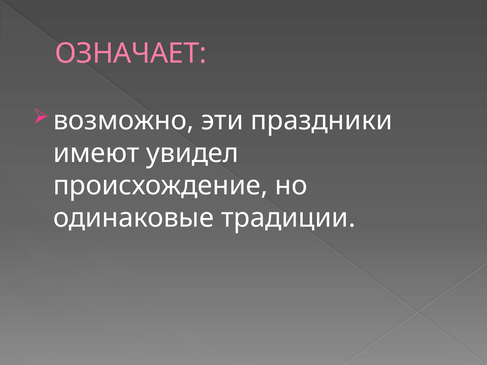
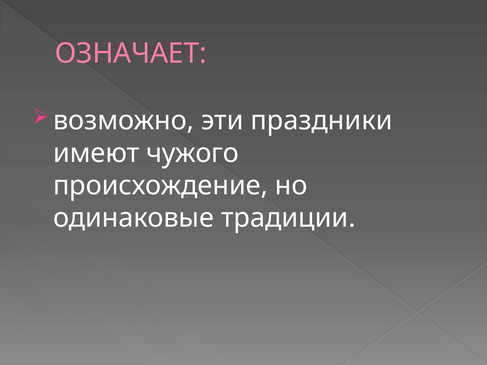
увидел: увидел -> чужого (193, 153)
